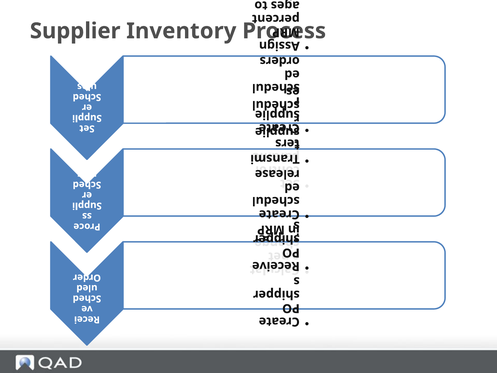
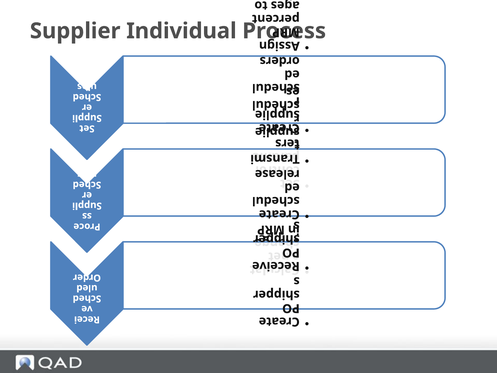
Inventory: Inventory -> Individual (181, 31)
